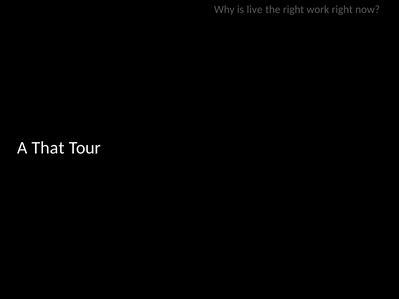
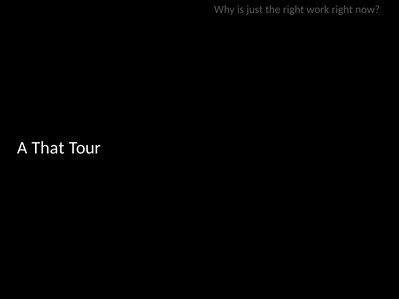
live: live -> just (255, 9)
